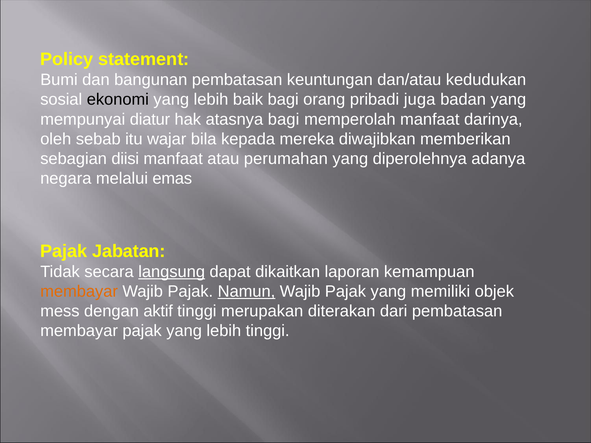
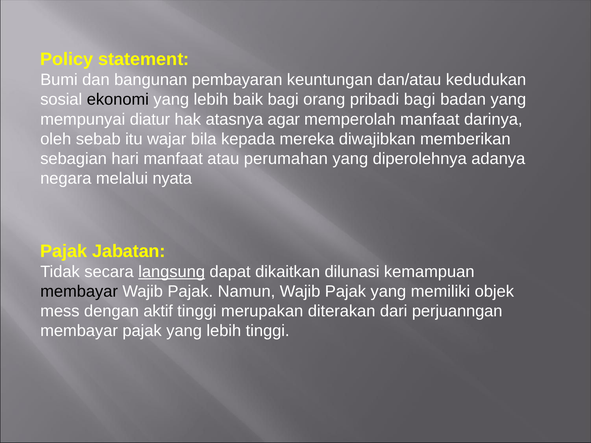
bangunan pembatasan: pembatasan -> pembayaran (237, 80)
pribadi juga: juga -> bagi (420, 100)
atasnya bagi: bagi -> agar (284, 119)
diisi: diisi -> hari (125, 159)
emas: emas -> nyata (172, 178)
laporan: laporan -> dilunasi (352, 272)
membayar colour: orange -> black (79, 292)
Namun underline: present -> none (246, 292)
dari pembatasan: pembatasan -> perjuanngan (457, 311)
